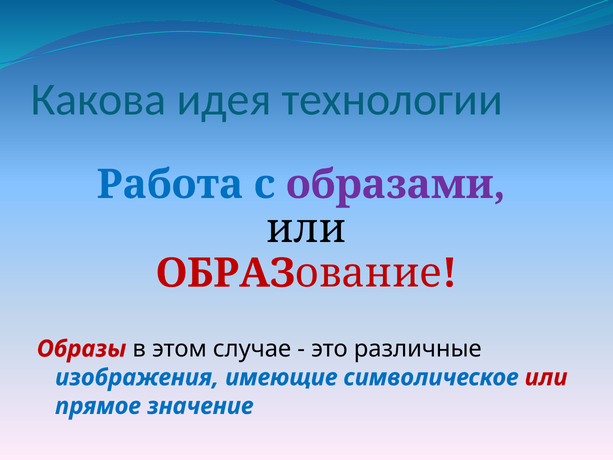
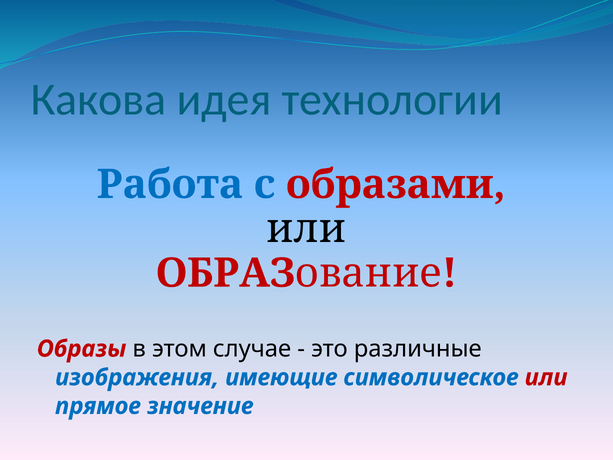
образами colour: purple -> red (396, 184)
